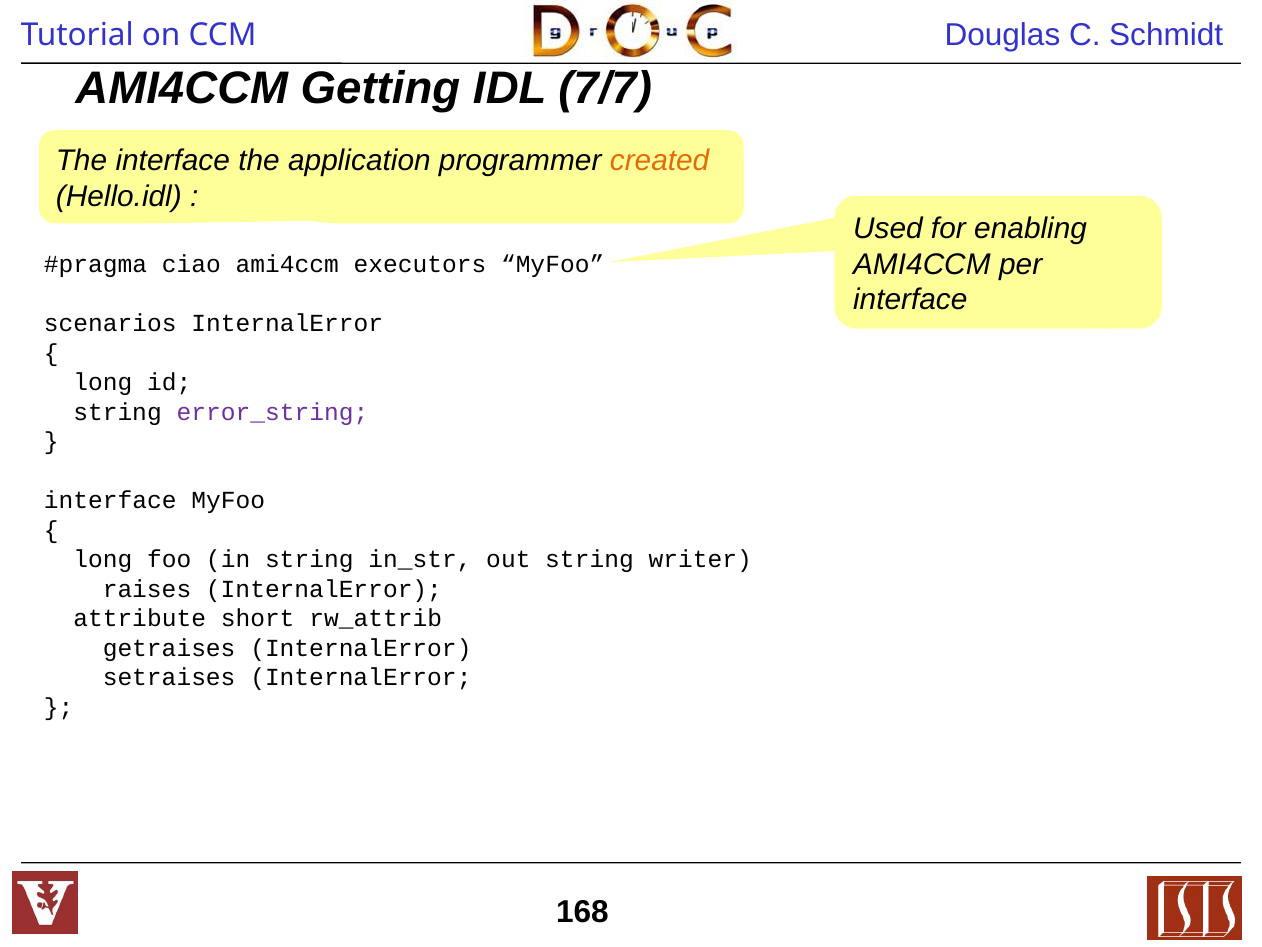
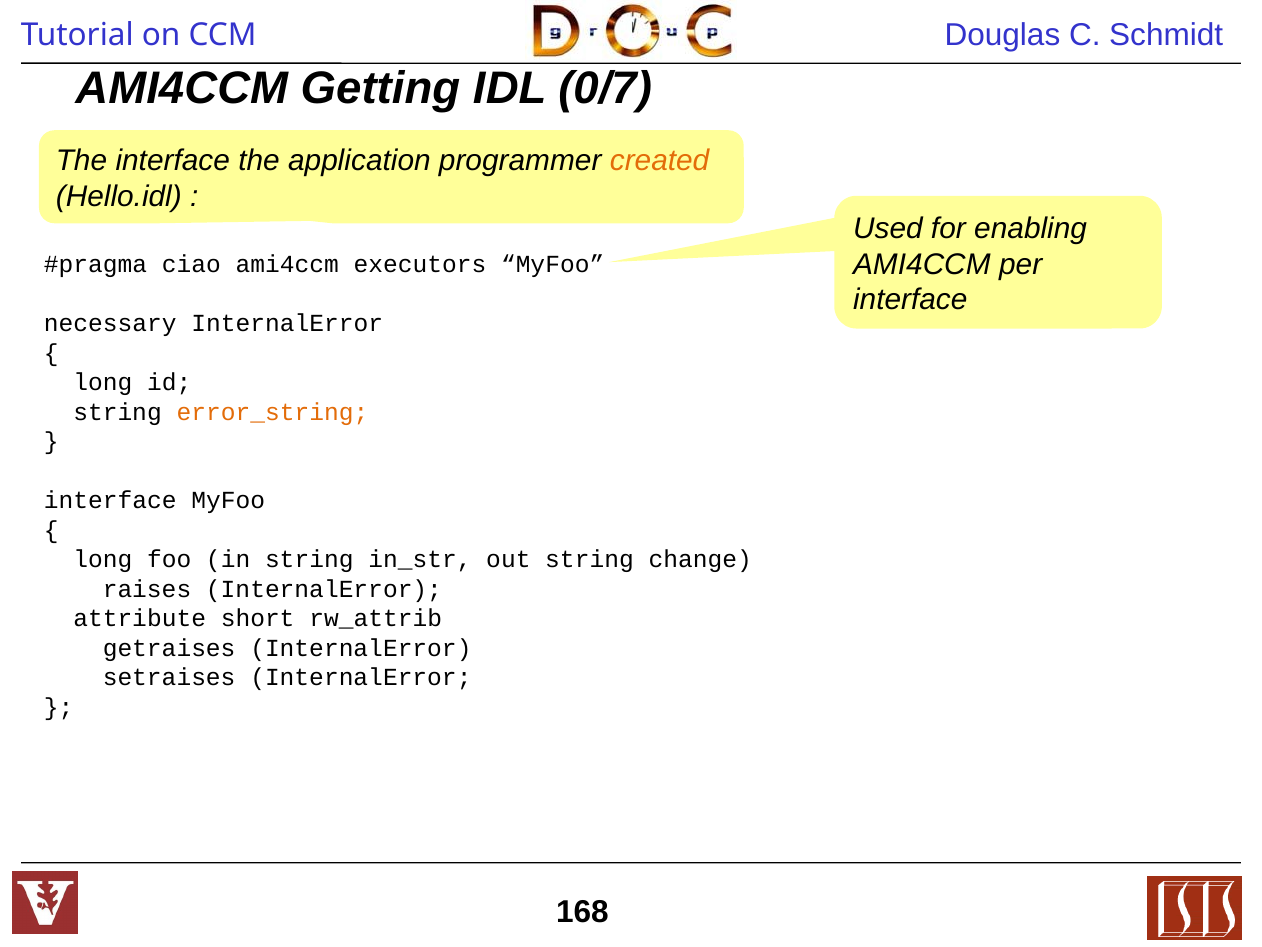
7/7: 7/7 -> 0/7 (605, 89)
scenarios: scenarios -> necessary (110, 324)
error_string colour: purple -> orange (272, 412)
writer: writer -> change (700, 559)
